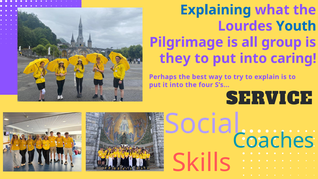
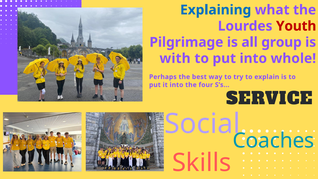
Youth colour: blue -> red (296, 26)
they: they -> with (175, 58)
caring: caring -> whole (293, 58)
